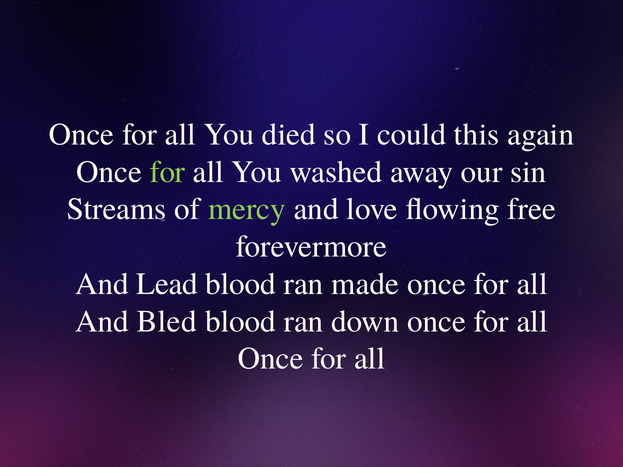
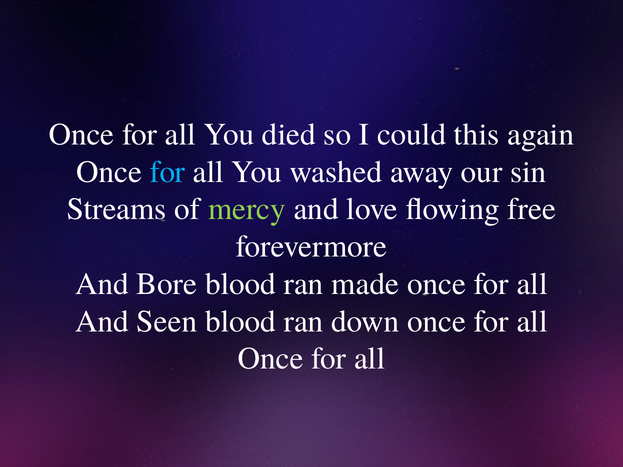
for colour: light green -> light blue (167, 172)
Lead: Lead -> Bore (167, 284)
Bled: Bled -> Seen (167, 321)
